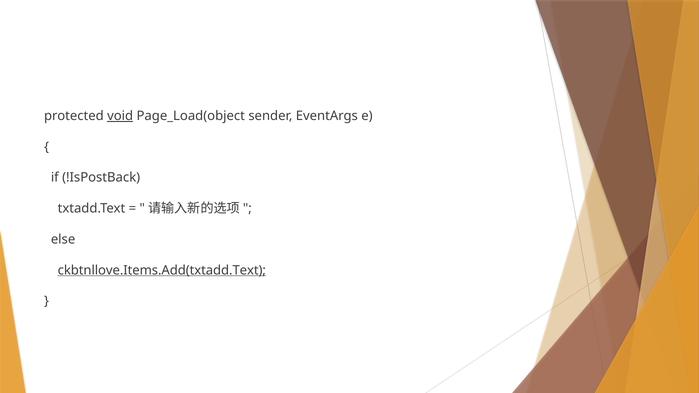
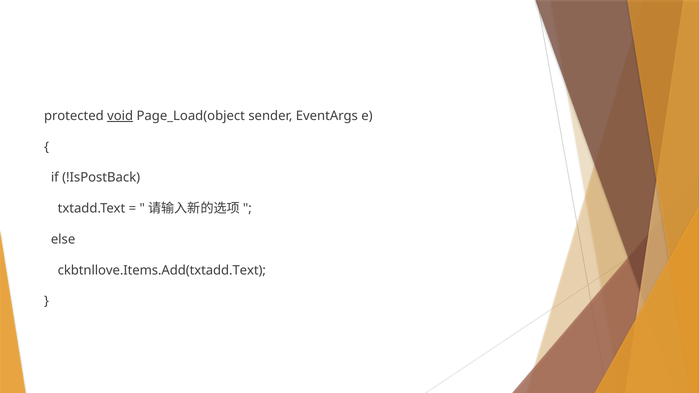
ckbtnllove.Items.Add(txtadd.Text underline: present -> none (162, 270)
